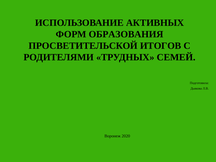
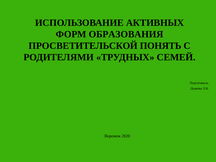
ИТОГОВ: ИТОГОВ -> ПОНЯТЬ (161, 46)
